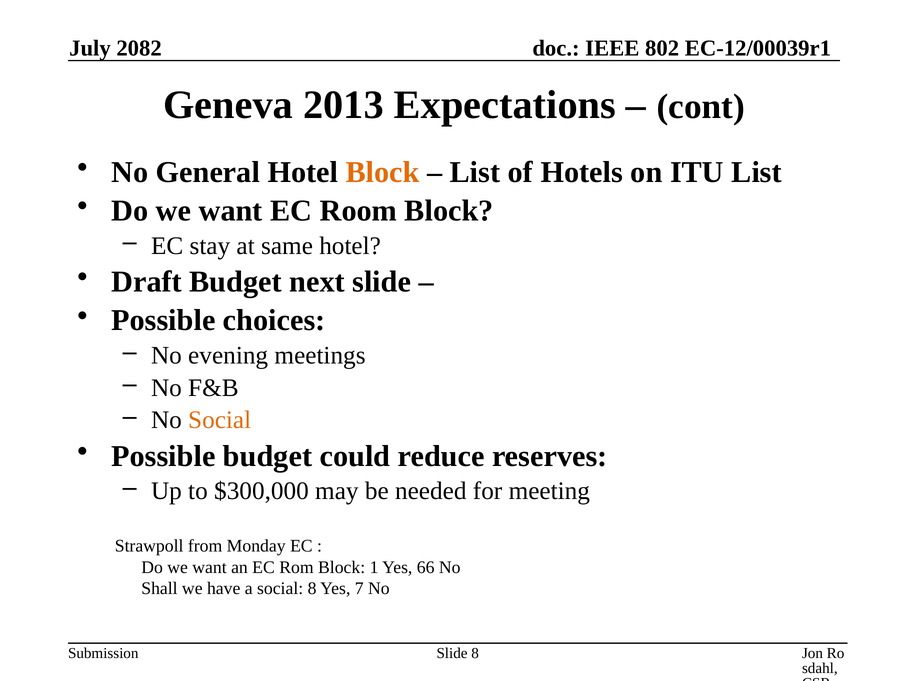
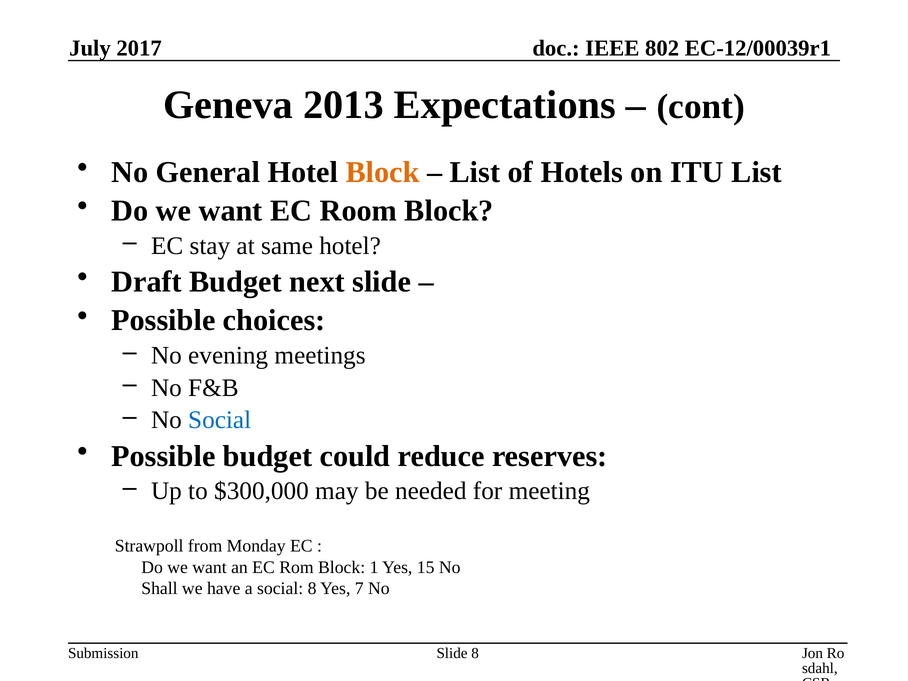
2082: 2082 -> 2017 (139, 48)
Social colour: orange -> blue (220, 420)
66: 66 -> 15 (426, 567)
